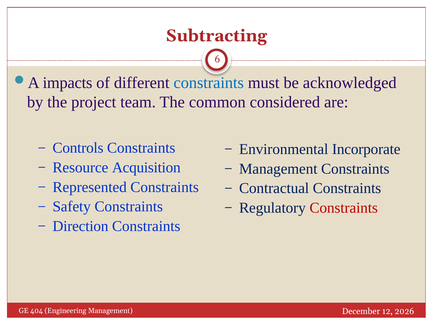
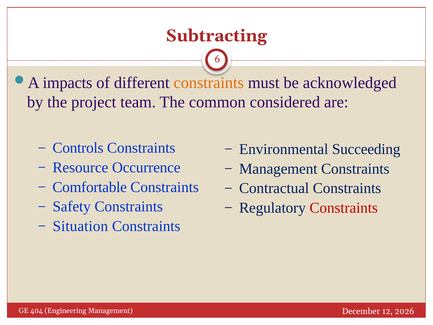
constraints colour: blue -> orange (209, 83)
Incorporate: Incorporate -> Succeeding (366, 149)
Acquisition: Acquisition -> Occurrence (146, 167)
Represented: Represented -> Comfortable (90, 187)
Direction: Direction -> Situation (80, 226)
